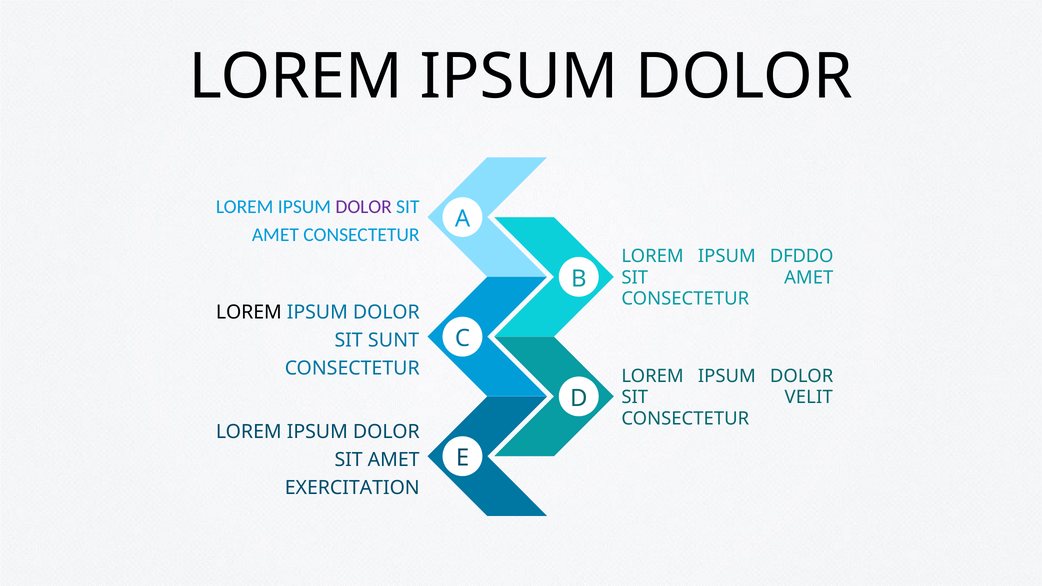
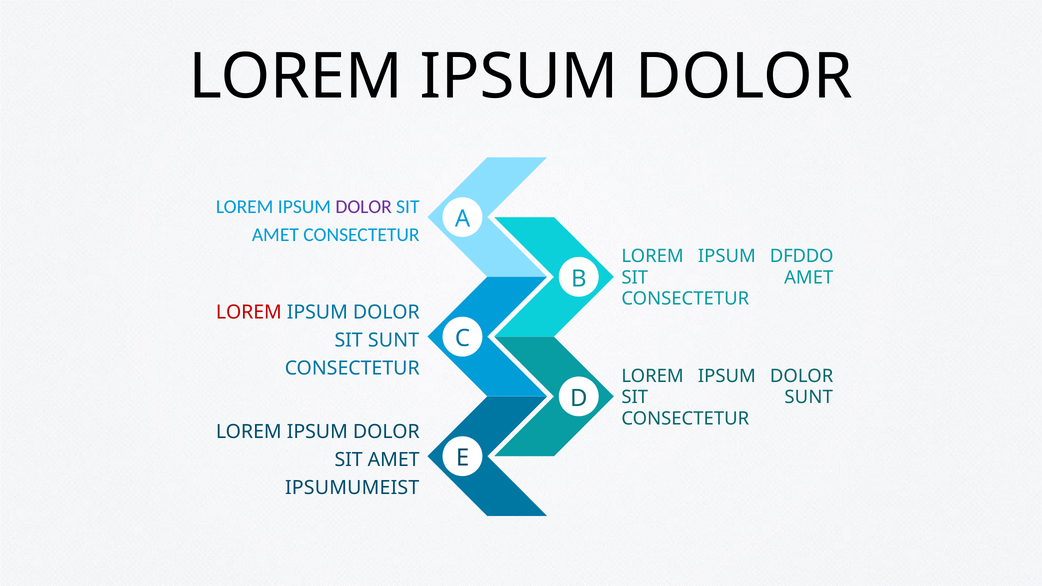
LOREM colour: black -> red (249, 312)
VELIT: VELIT -> SUNT (809, 397)
EXERCITATION: EXERCITATION -> IPSUMUMEIST (352, 488)
